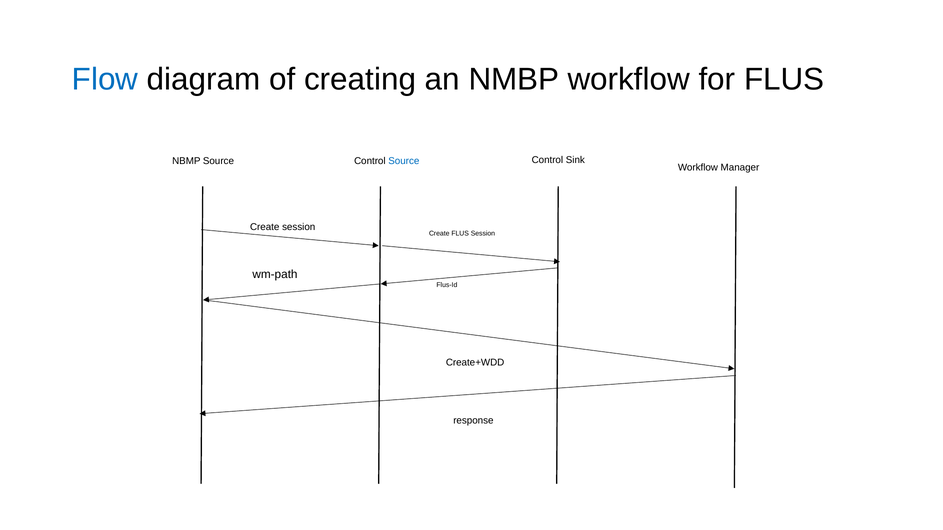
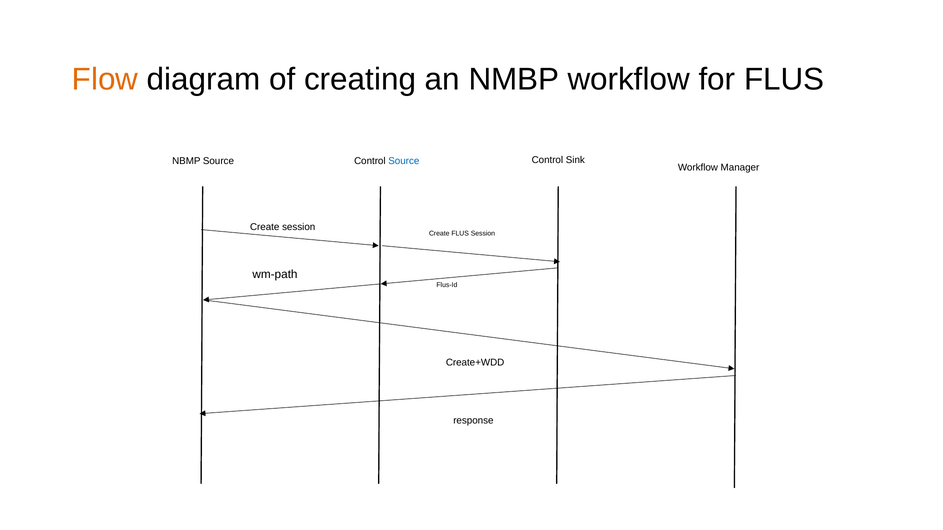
Flow colour: blue -> orange (105, 79)
